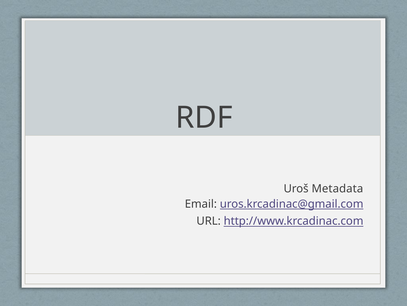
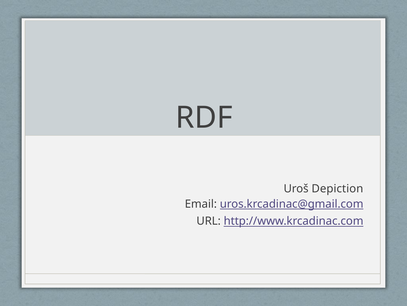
Metadata: Metadata -> Depiction (337, 188)
